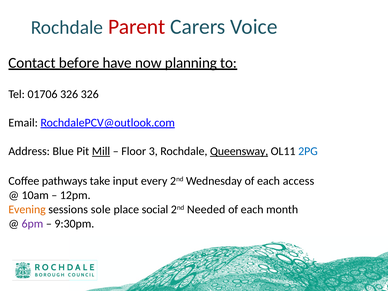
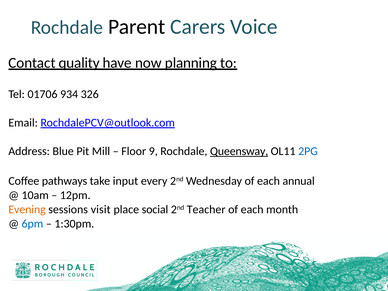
Parent colour: red -> black (137, 27)
before: before -> quality (79, 63)
01706 326: 326 -> 934 (69, 94)
Mill underline: present -> none (101, 151)
3: 3 -> 9 (153, 151)
access: access -> annual (299, 181)
sole: sole -> visit (101, 210)
Needed: Needed -> Teacher (206, 210)
6pm colour: purple -> blue (32, 224)
9:30pm: 9:30pm -> 1:30pm (74, 224)
